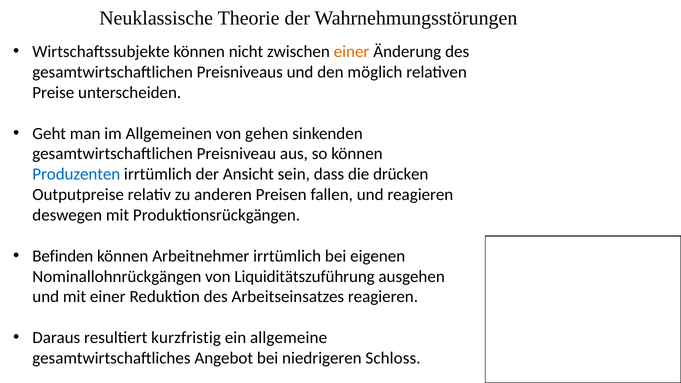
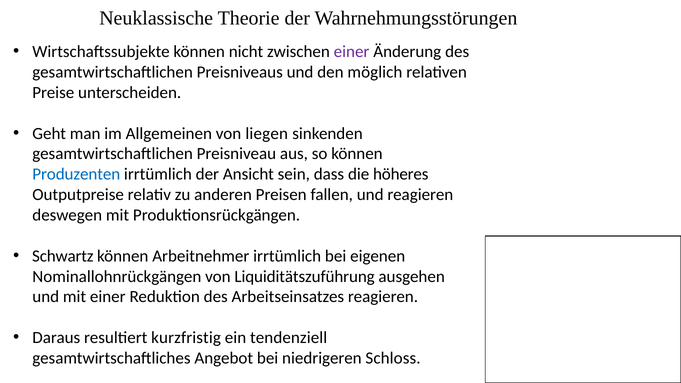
einer colour: orange -> purple (352, 52)
gehen: gehen -> liegen (267, 133)
drücken: drücken -> höheres (401, 174)
Befinden: Befinden -> Schwartz (63, 256)
allgemeine: allgemeine -> tendenziell (289, 338)
